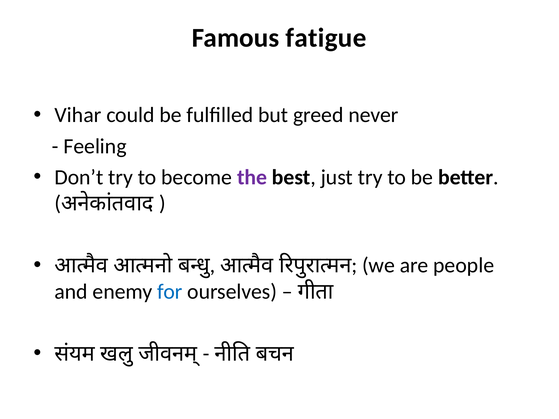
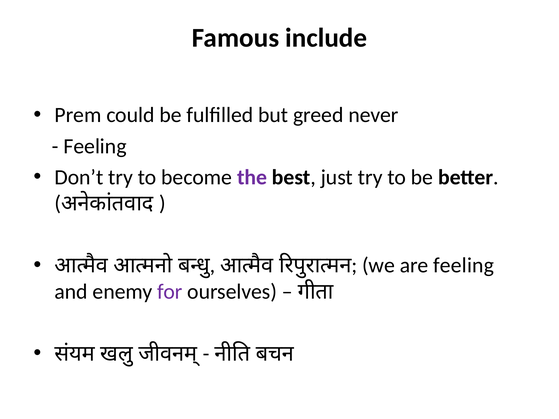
fatigue: fatigue -> include (326, 38)
Vihar: Vihar -> Prem (78, 115)
are people: people -> feeling (464, 266)
for colour: blue -> purple (170, 292)
